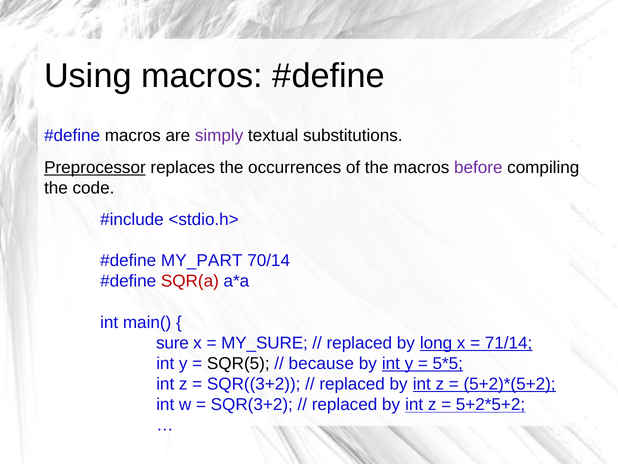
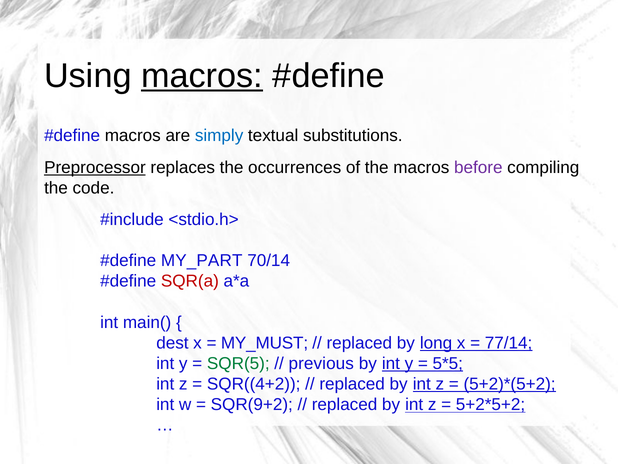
macros underline: none -> present (202, 76)
simply colour: purple -> blue (219, 136)
sure: sure -> dest (172, 343)
MY_SURE: MY_SURE -> MY_MUST (265, 343)
71/14: 71/14 -> 77/14 (509, 343)
SQR(5 colour: black -> green (238, 363)
because: because -> previous (321, 363)
SQR((3+2: SQR((3+2 -> SQR((4+2 (254, 384)
SQR(3+2: SQR(3+2 -> SQR(9+2 (252, 404)
